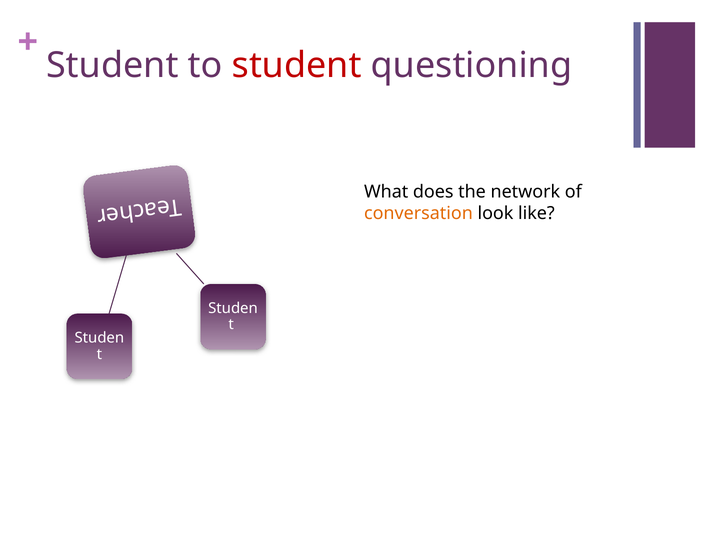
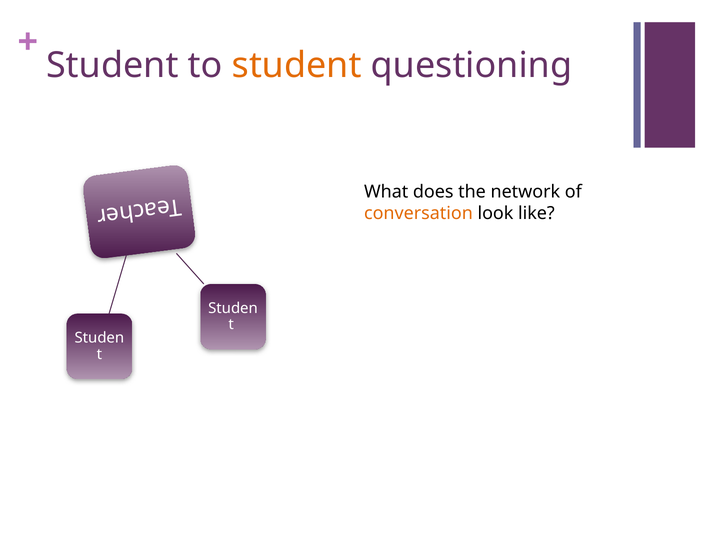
student colour: red -> orange (297, 66)
